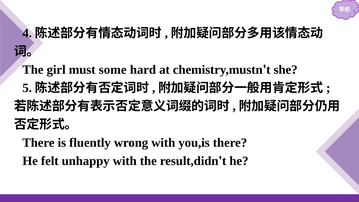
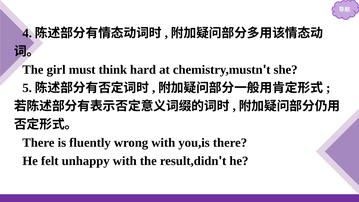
some: some -> think (113, 70)
